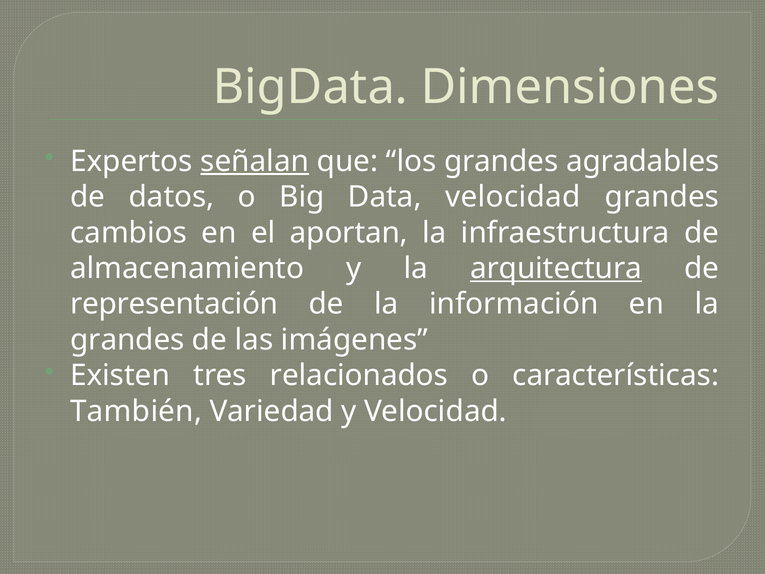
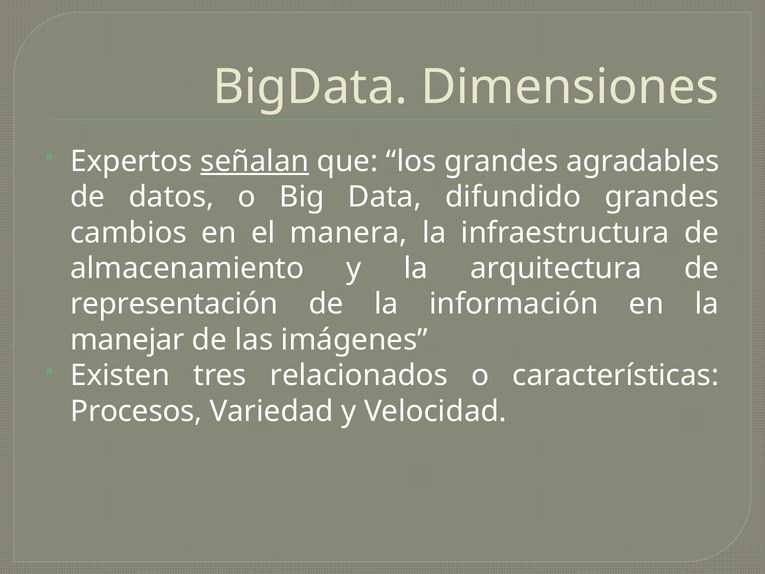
Data velocidad: velocidad -> difundido (513, 197)
aportan: aportan -> manera (349, 233)
arquitectura underline: present -> none (556, 268)
grandes: grandes -> manejar (127, 340)
También: También -> Procesos (136, 411)
